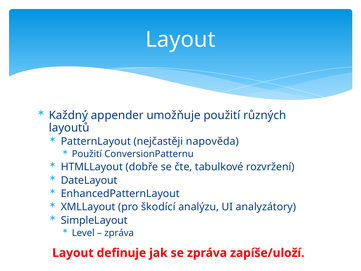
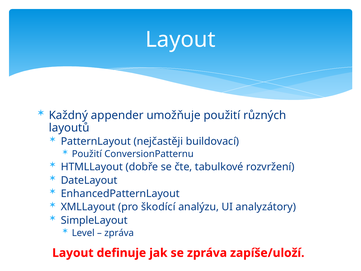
napověda: napověda -> buildovací (212, 141)
